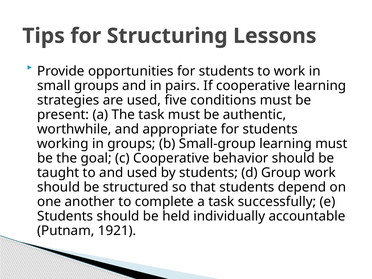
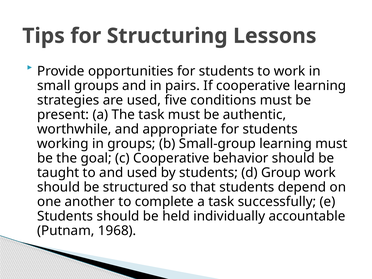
1921: 1921 -> 1968 (117, 231)
